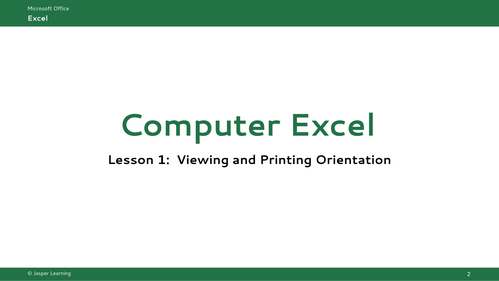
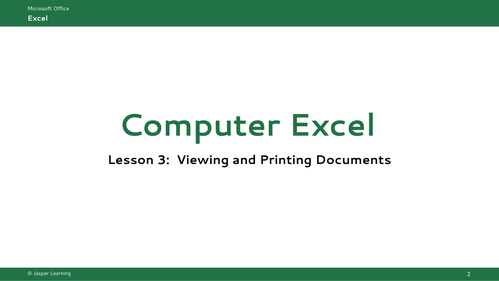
1: 1 -> 3 (163, 160)
Orientation: Orientation -> Documents (353, 160)
